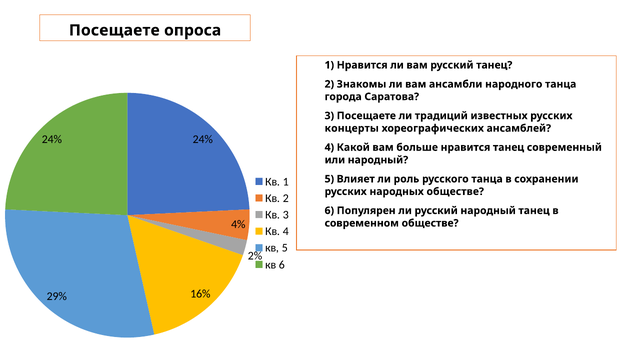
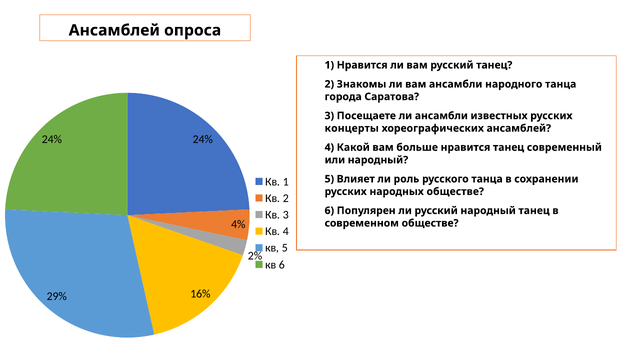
Посещаете: Посещаете -> Ансамблей (114, 30)
ли традиций: традиций -> ансамбли (441, 116)
